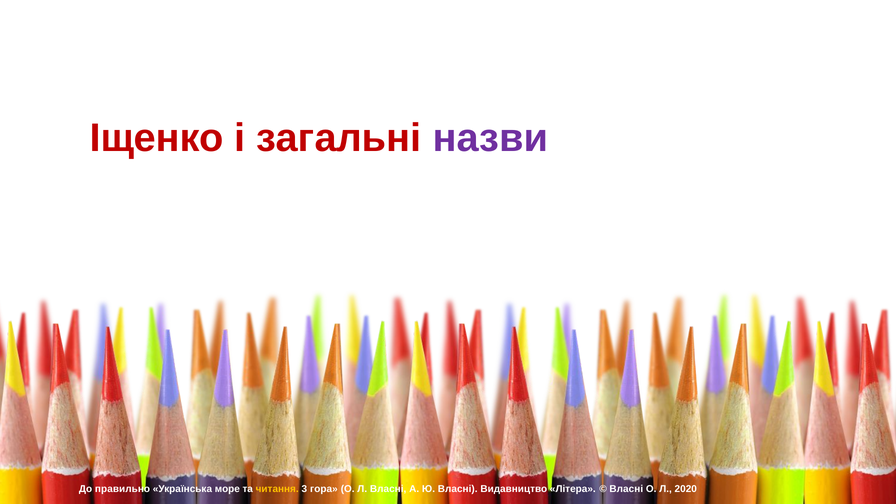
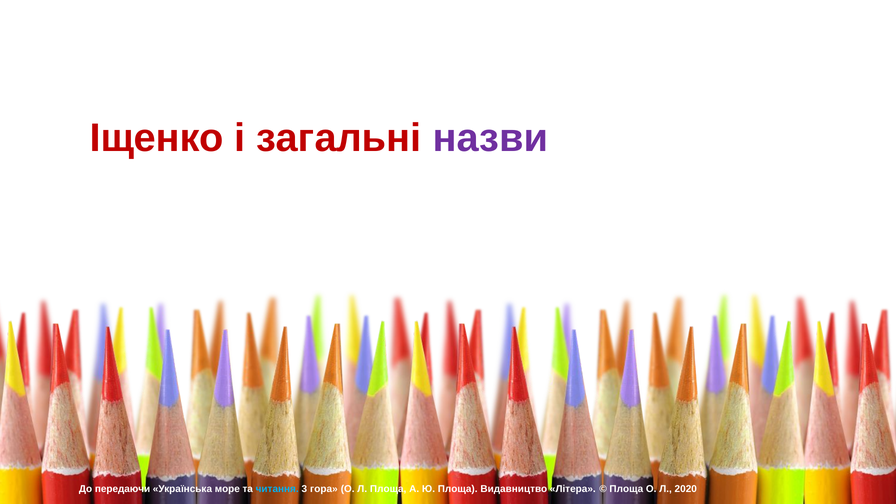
правильно: правильно -> передаючи (123, 489)
читання colour: yellow -> light blue (277, 489)
Л Власні: Власні -> Площа (388, 489)
Ю Власні: Власні -> Площа (458, 489)
Власні: Власні -> Площа (626, 489)
